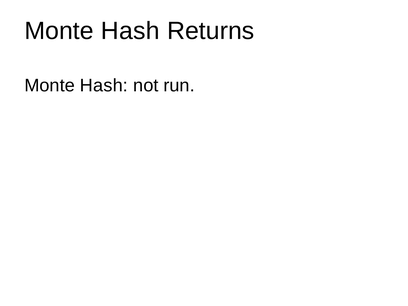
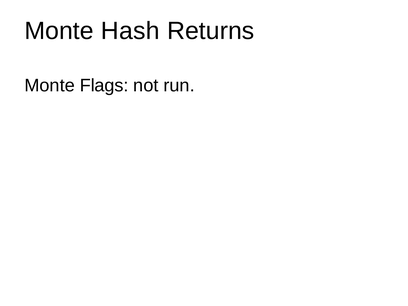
Hash: Hash -> Flags (104, 86)
